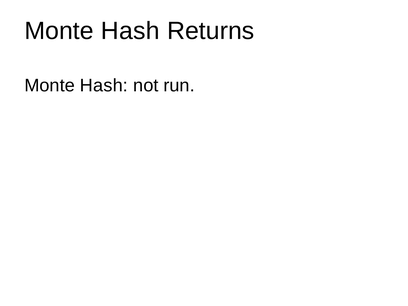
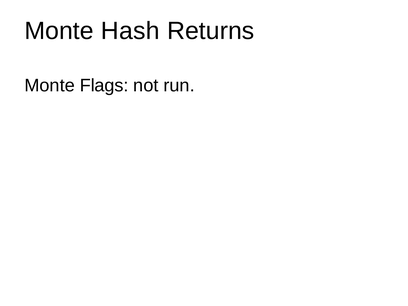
Hash: Hash -> Flags (104, 86)
